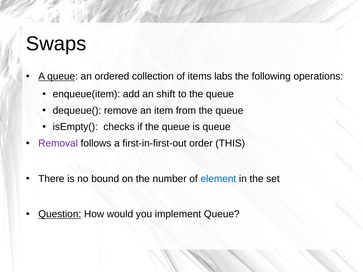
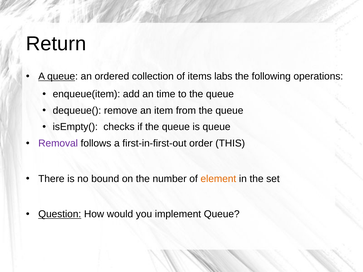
Swaps: Swaps -> Return (56, 44)
shift: shift -> time (166, 94)
element colour: blue -> orange (218, 179)
